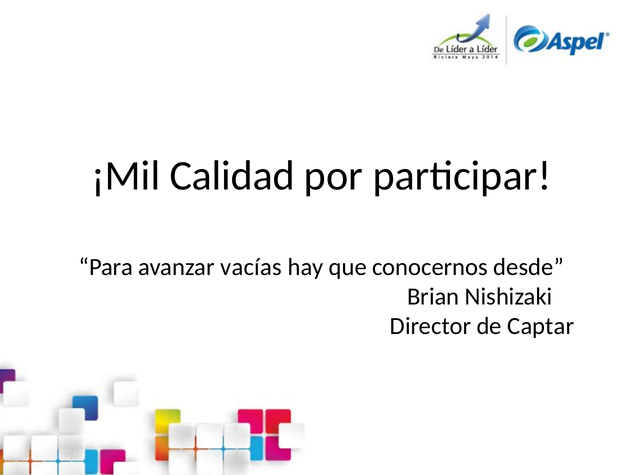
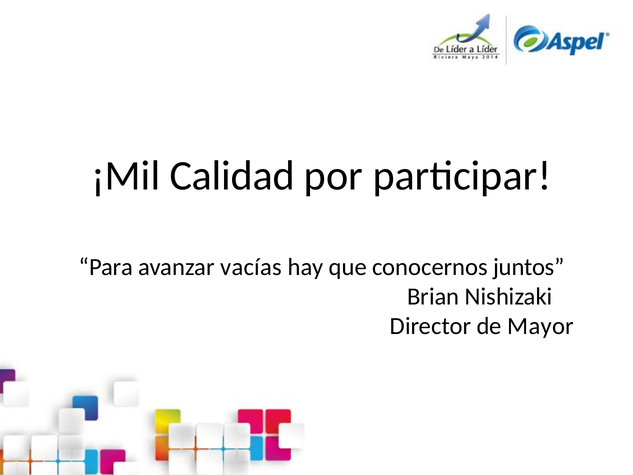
desde: desde -> juntos (529, 267)
Captar: Captar -> Mayor (541, 326)
